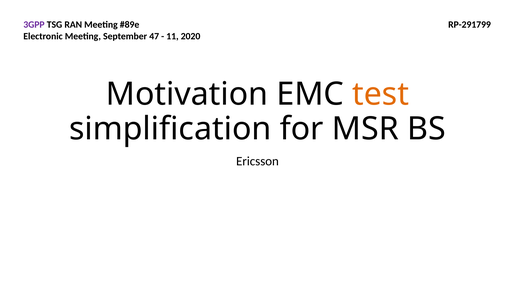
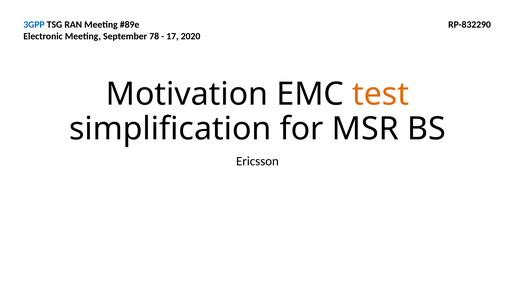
3GPP colour: purple -> blue (34, 25)
RP-291799: RP-291799 -> RP-832290 (470, 25)
47: 47 -> 78 (154, 36)
11: 11 -> 17 (172, 36)
